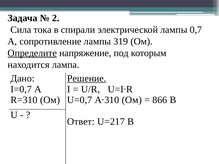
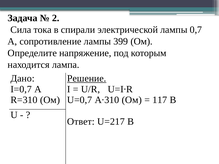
319: 319 -> 399 (121, 41)
Определите underline: present -> none (32, 53)
866: 866 -> 117 (160, 100)
